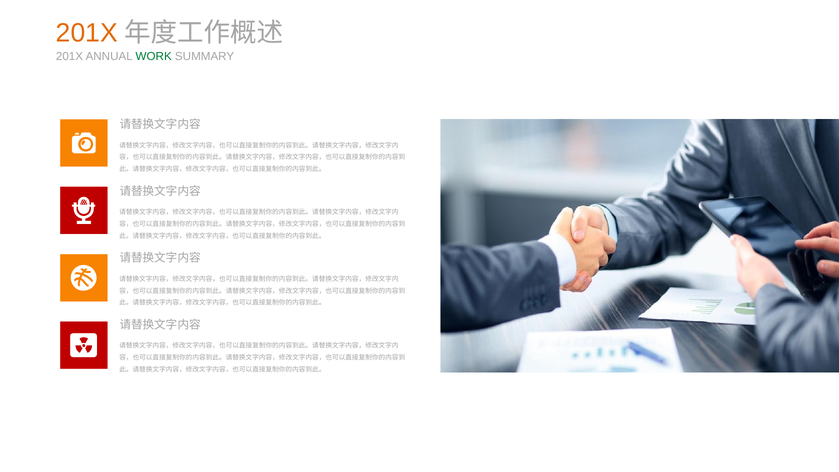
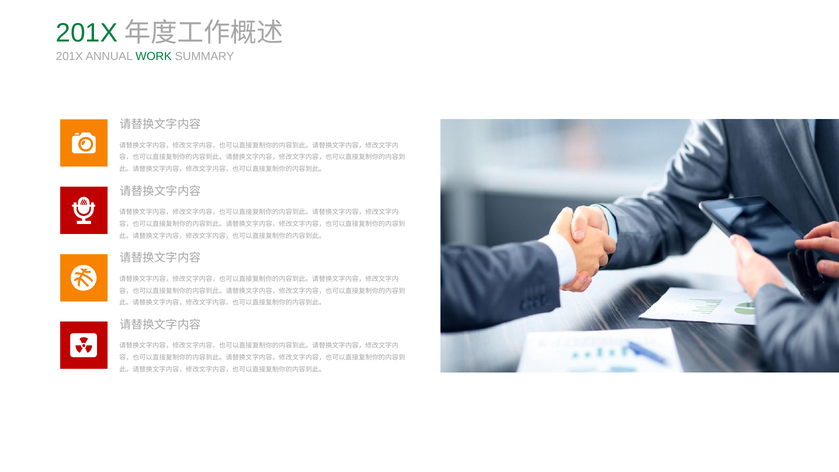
201X colour: orange -> green (87, 33)
